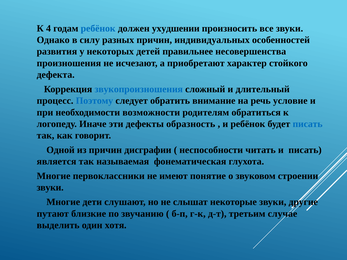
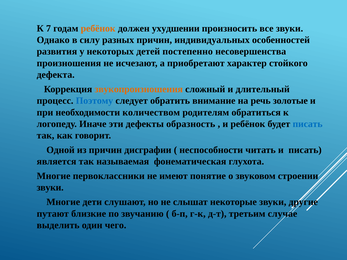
4: 4 -> 7 (49, 28)
ребёнок colour: blue -> orange (98, 28)
правильнее: правильнее -> постепенно (188, 52)
звукопроизношения colour: blue -> orange (139, 89)
условие: условие -> золотые (290, 101)
возможности: возможности -> количеством (151, 112)
хотя: хотя -> чего (116, 225)
